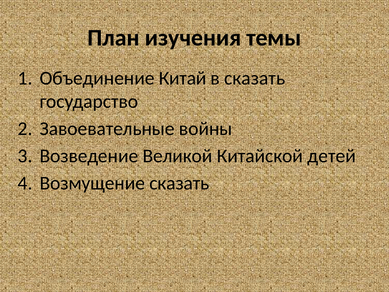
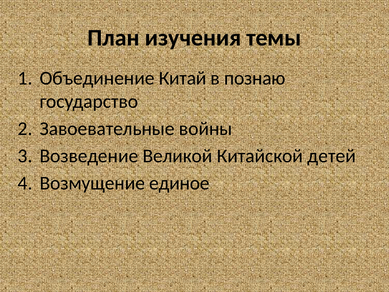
в сказать: сказать -> познаю (255, 78)
Возмущение сказать: сказать -> единое (179, 183)
